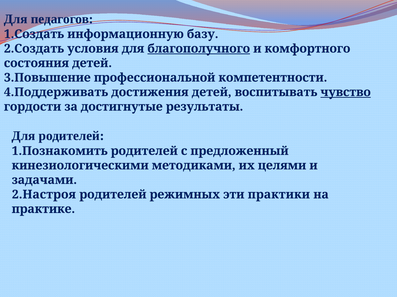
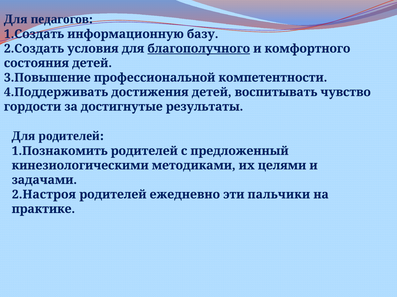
чувство underline: present -> none (346, 92)
режимных: режимных -> ежедневно (185, 195)
практики: практики -> пальчики (279, 195)
